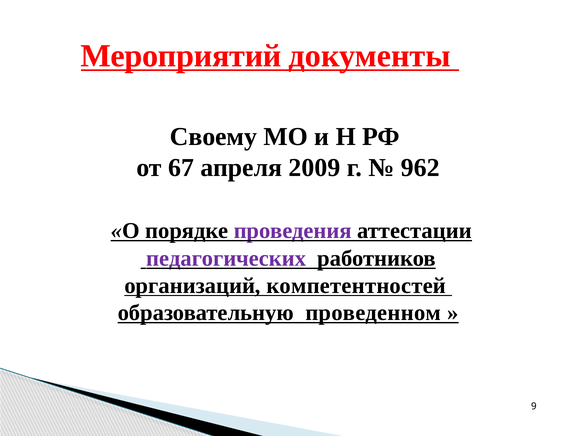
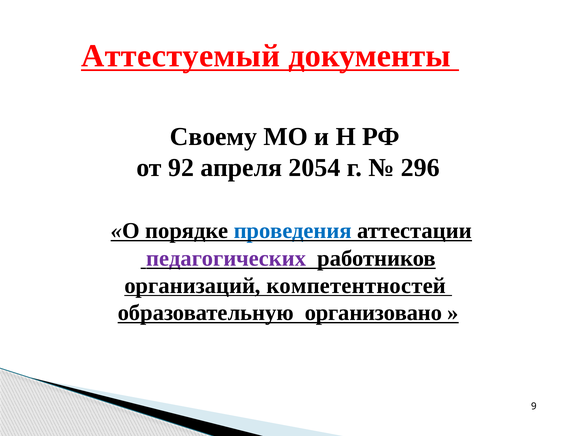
Мероприятий: Мероприятий -> Аттестуемый (181, 56)
67: 67 -> 92 (181, 167)
2009: 2009 -> 2054 (314, 167)
962: 962 -> 296 (420, 167)
проведения colour: purple -> blue (293, 231)
проведенном: проведенном -> организовано (373, 313)
